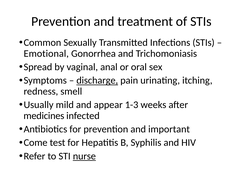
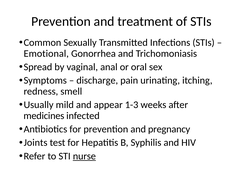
discharge underline: present -> none (97, 81)
important: important -> pregnancy (169, 129)
Come: Come -> Joints (36, 143)
